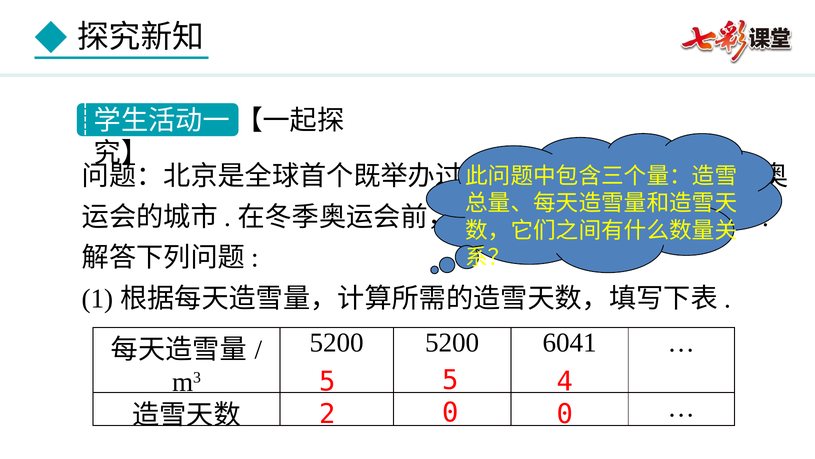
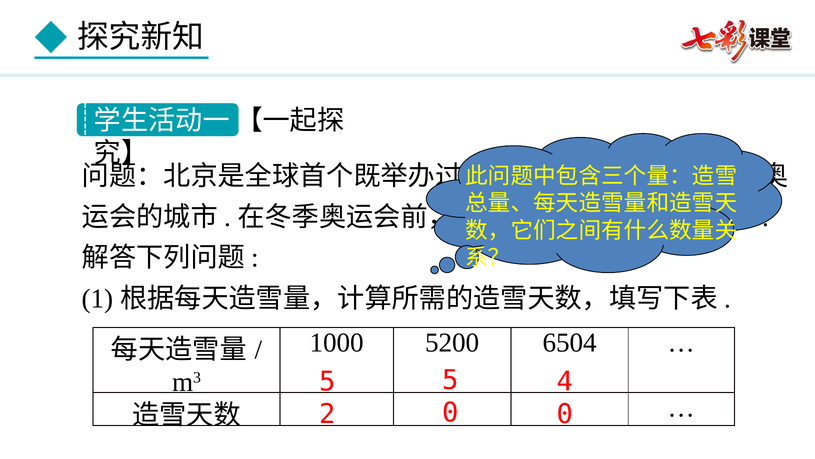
5200: 5200 -> 1000 (337, 342)
6041: 6041 -> 6504 (570, 342)
